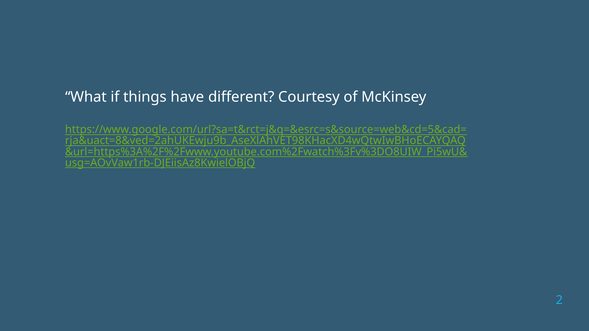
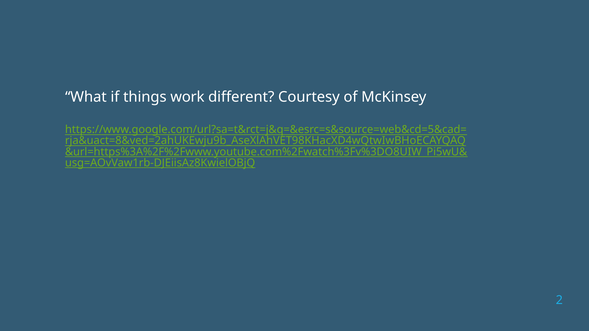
have: have -> work (187, 97)
